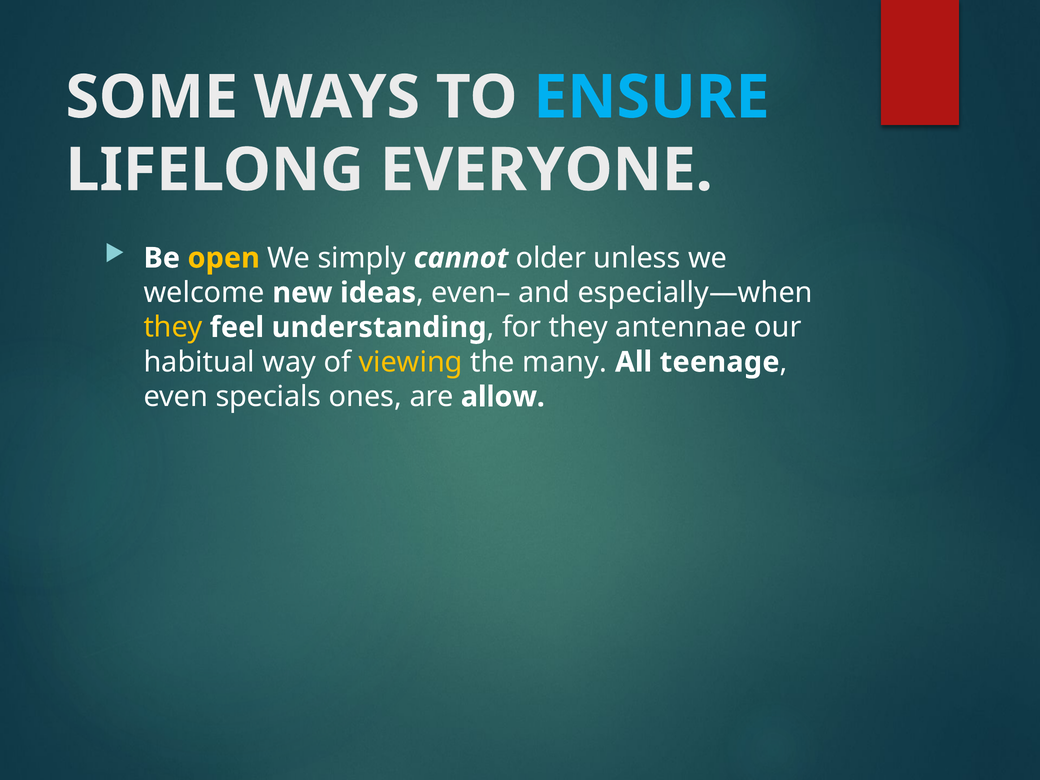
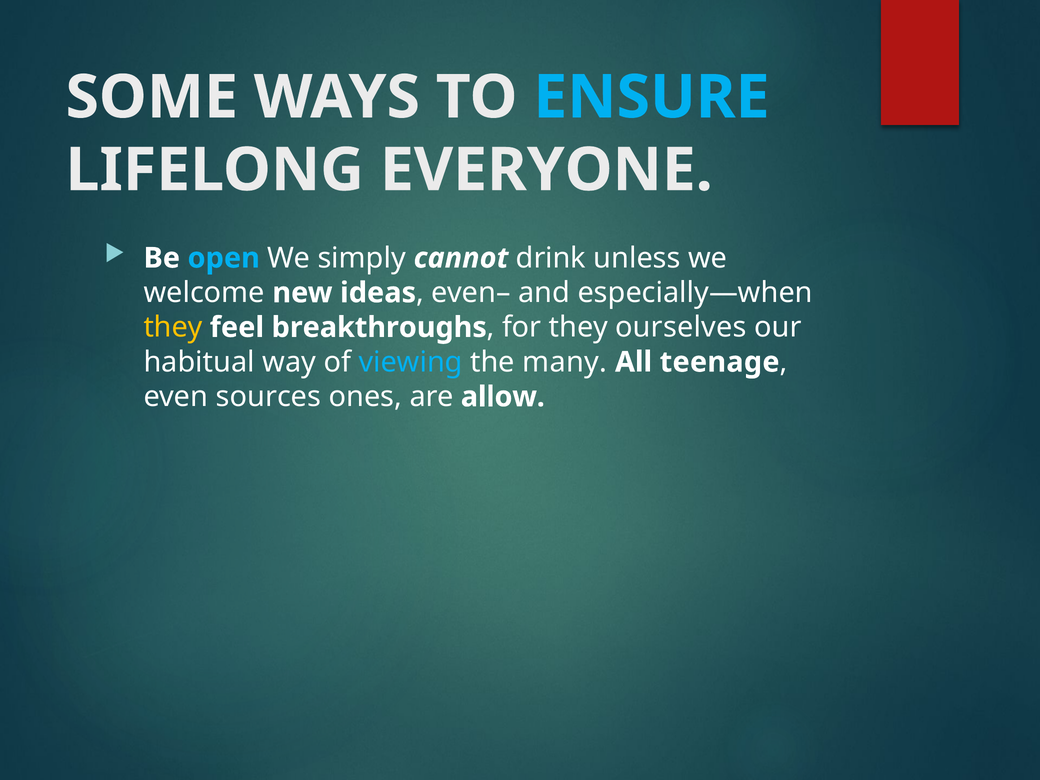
open colour: yellow -> light blue (224, 258)
older: older -> drink (551, 258)
understanding: understanding -> breakthroughs (379, 327)
antennae: antennae -> ourselves (681, 327)
viewing colour: yellow -> light blue (411, 362)
specials: specials -> sources (268, 397)
